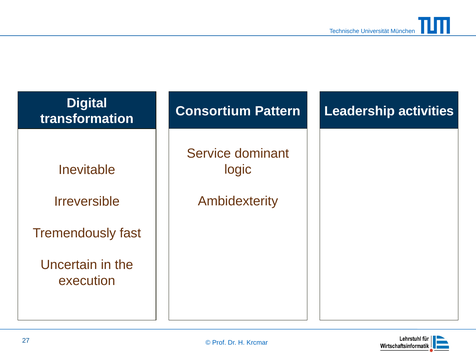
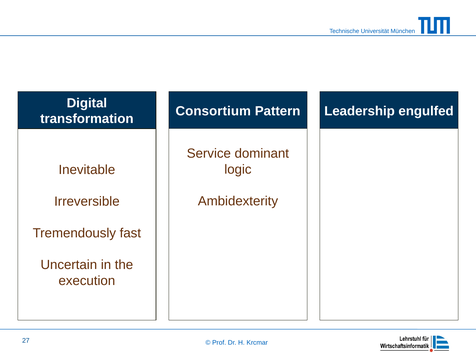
activities: activities -> engulfed (426, 111)
